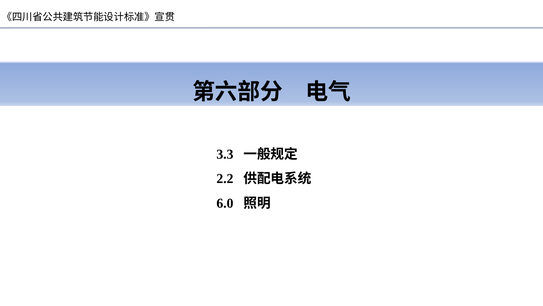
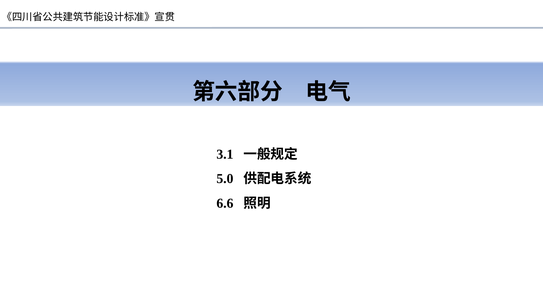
3.3: 3.3 -> 3.1 (225, 154)
2.2: 2.2 -> 5.0 (225, 178)
6.0: 6.0 -> 6.6 (225, 203)
